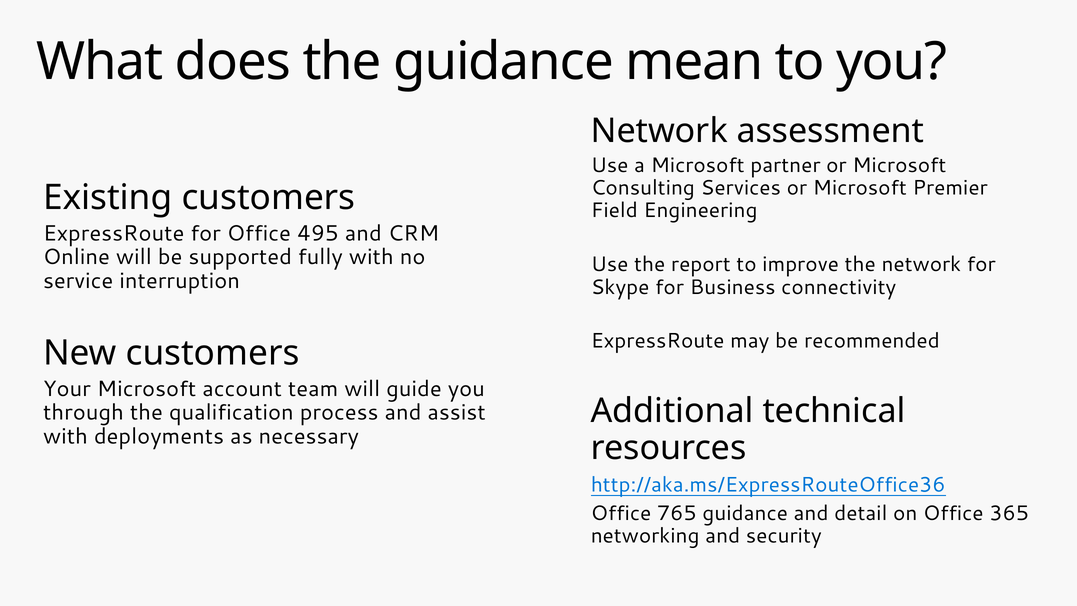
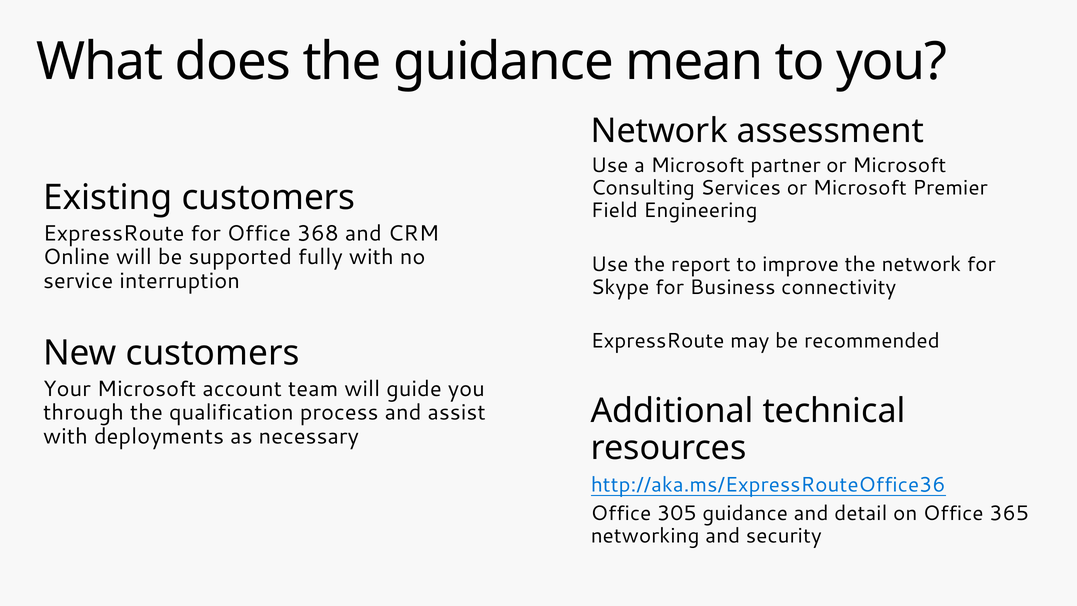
495: 495 -> 368 (318, 233)
765: 765 -> 305 (677, 513)
